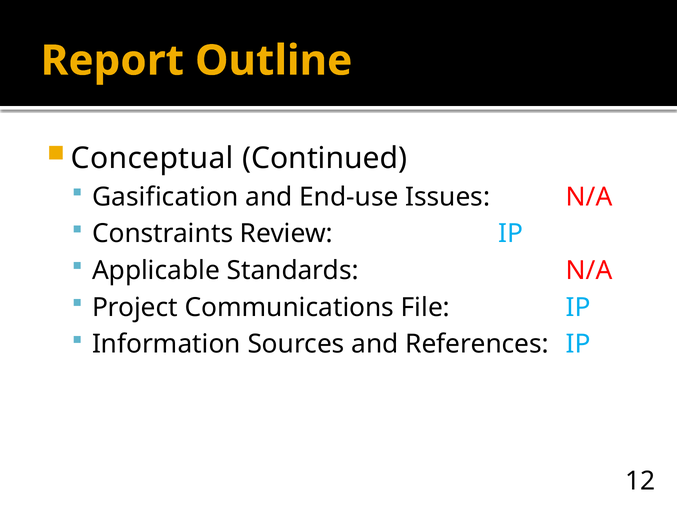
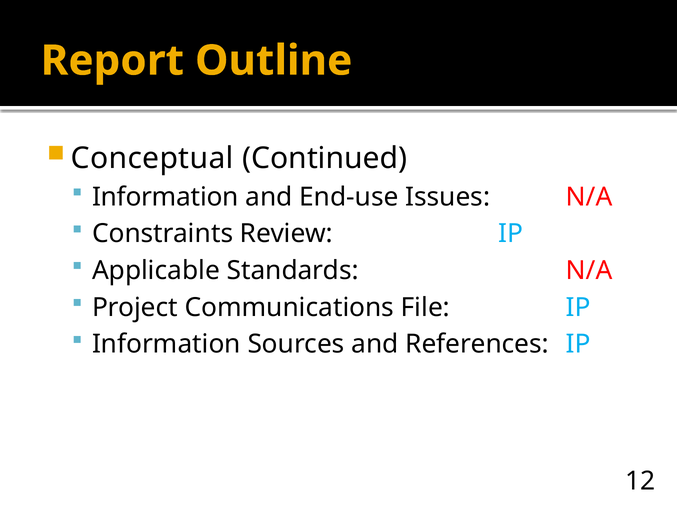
Gasification: Gasification -> Information (165, 197)
